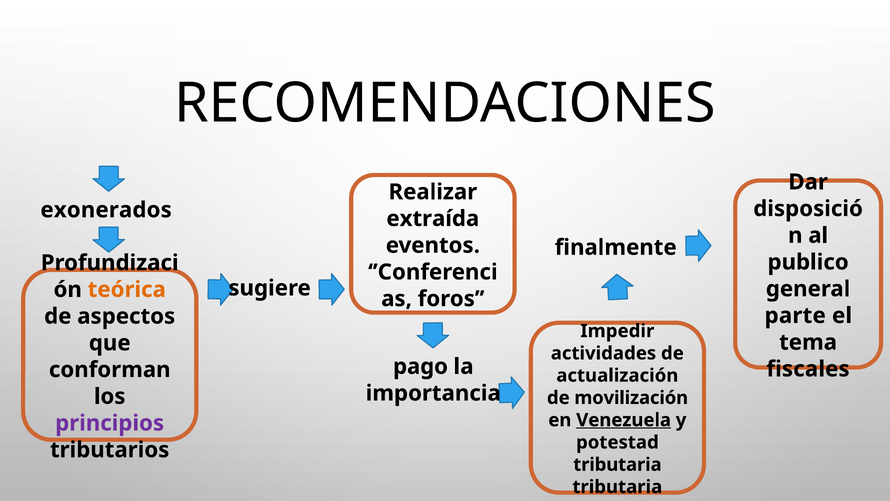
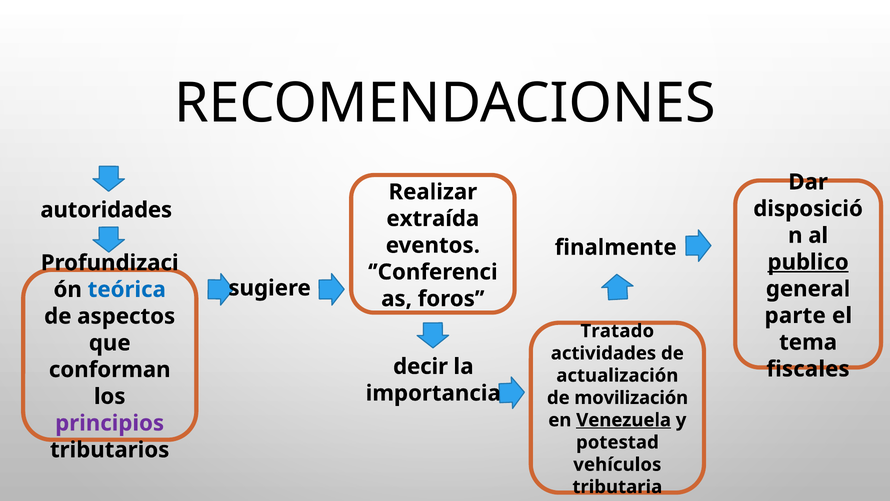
exonerados: exonerados -> autoridades (106, 210)
publico underline: none -> present (808, 262)
teórica colour: orange -> blue (127, 289)
Impedir: Impedir -> Tratado (617, 331)
pago: pago -> decir (421, 366)
tributaria: tributaria -> vehículos (617, 464)
